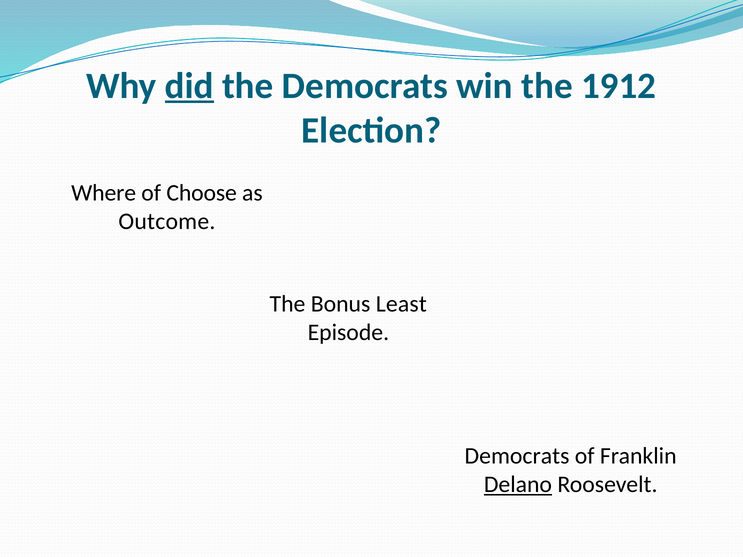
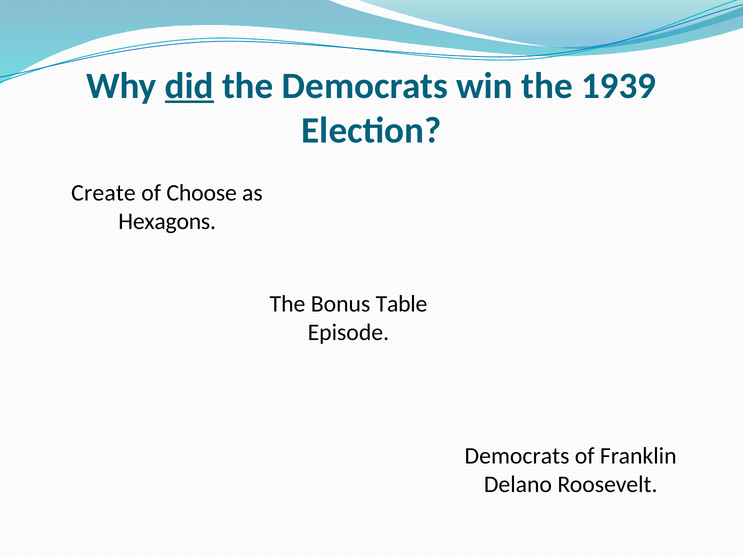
1912: 1912 -> 1939 (619, 86)
Where: Where -> Create (104, 193)
Outcome: Outcome -> Hexagons (167, 221)
Least: Least -> Table (402, 304)
Delano underline: present -> none (518, 485)
